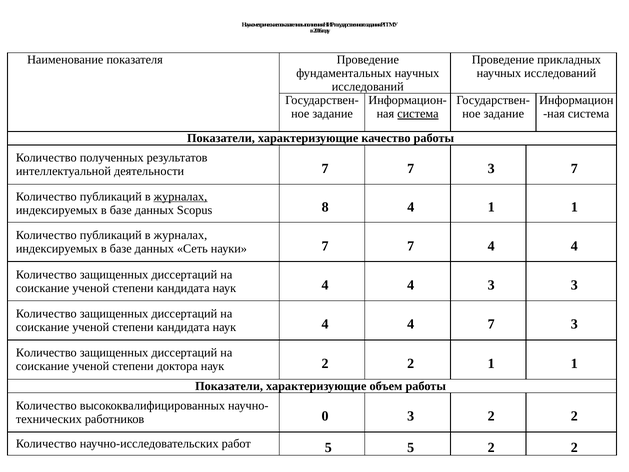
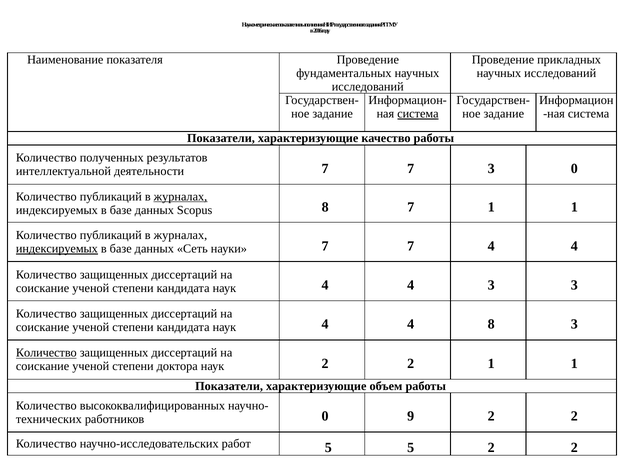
3 7: 7 -> 0 (574, 168)
8 4: 4 -> 7 (411, 207)
индексируемых underline: none -> present (57, 249)
4 7: 7 -> 8 (491, 324)
Количество underline: none -> present (46, 353)
0 3: 3 -> 9 (411, 416)
